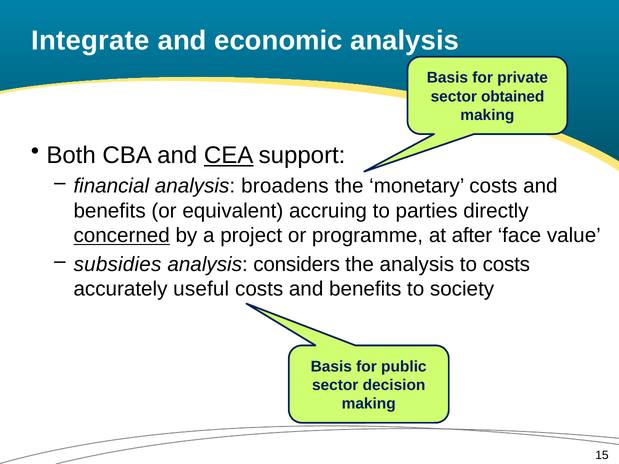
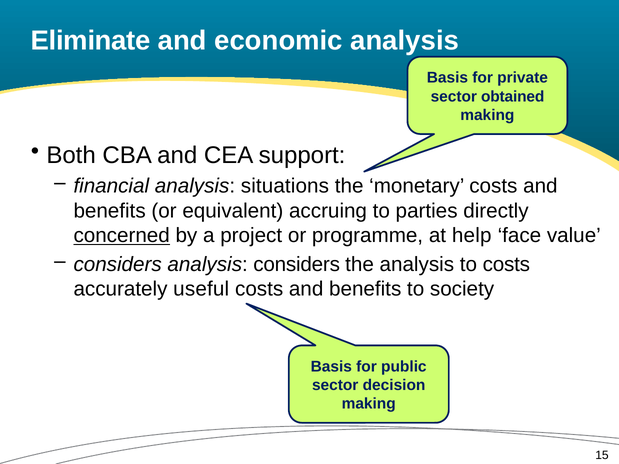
Integrate: Integrate -> Eliminate (91, 41)
CEA underline: present -> none (229, 155)
broadens: broadens -> situations (285, 186)
after: after -> help (472, 236)
subsidies: subsidies -> considers (118, 265)
